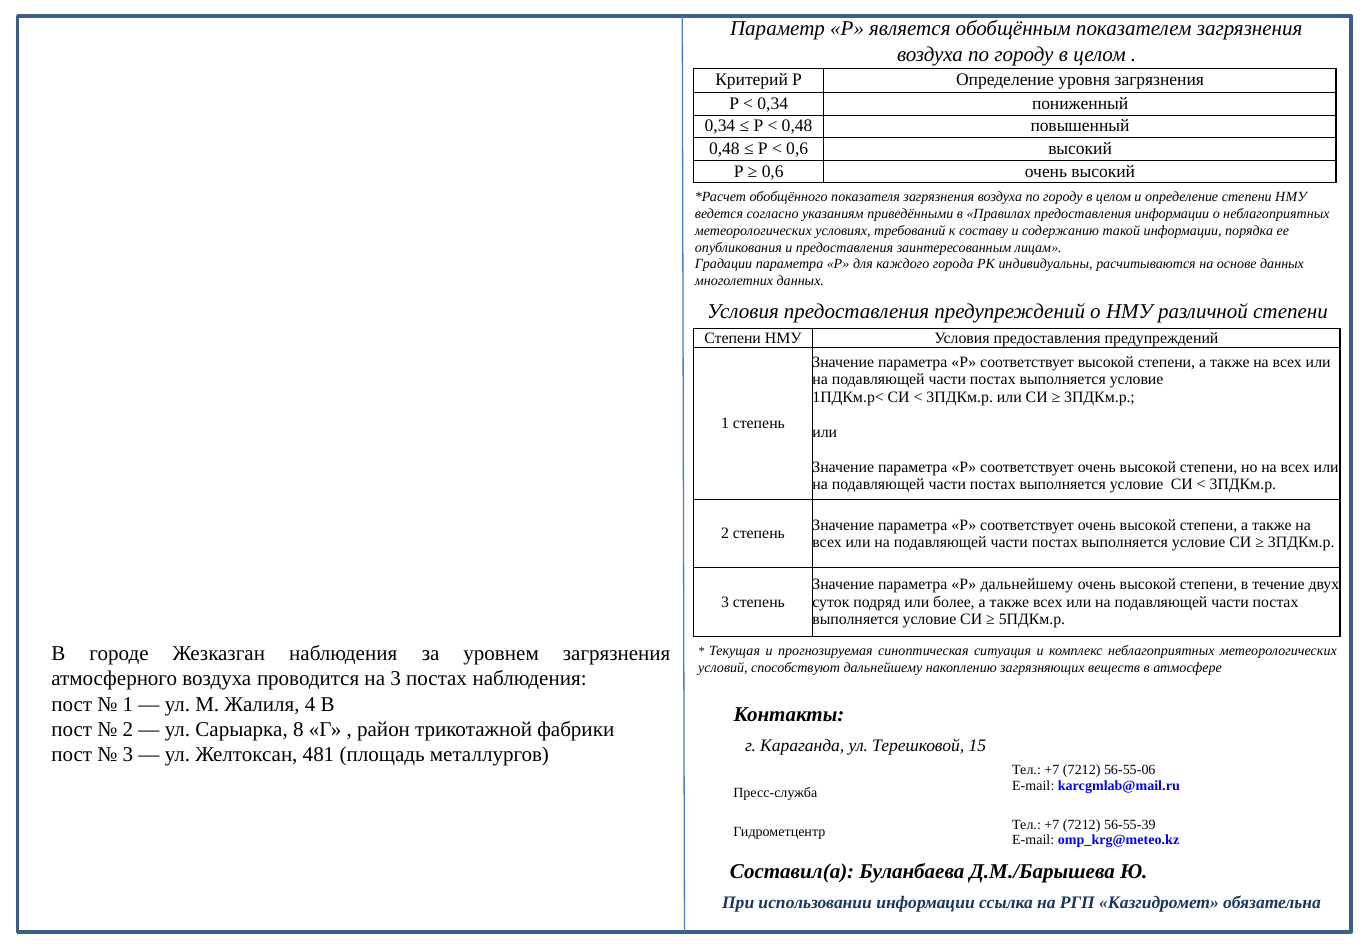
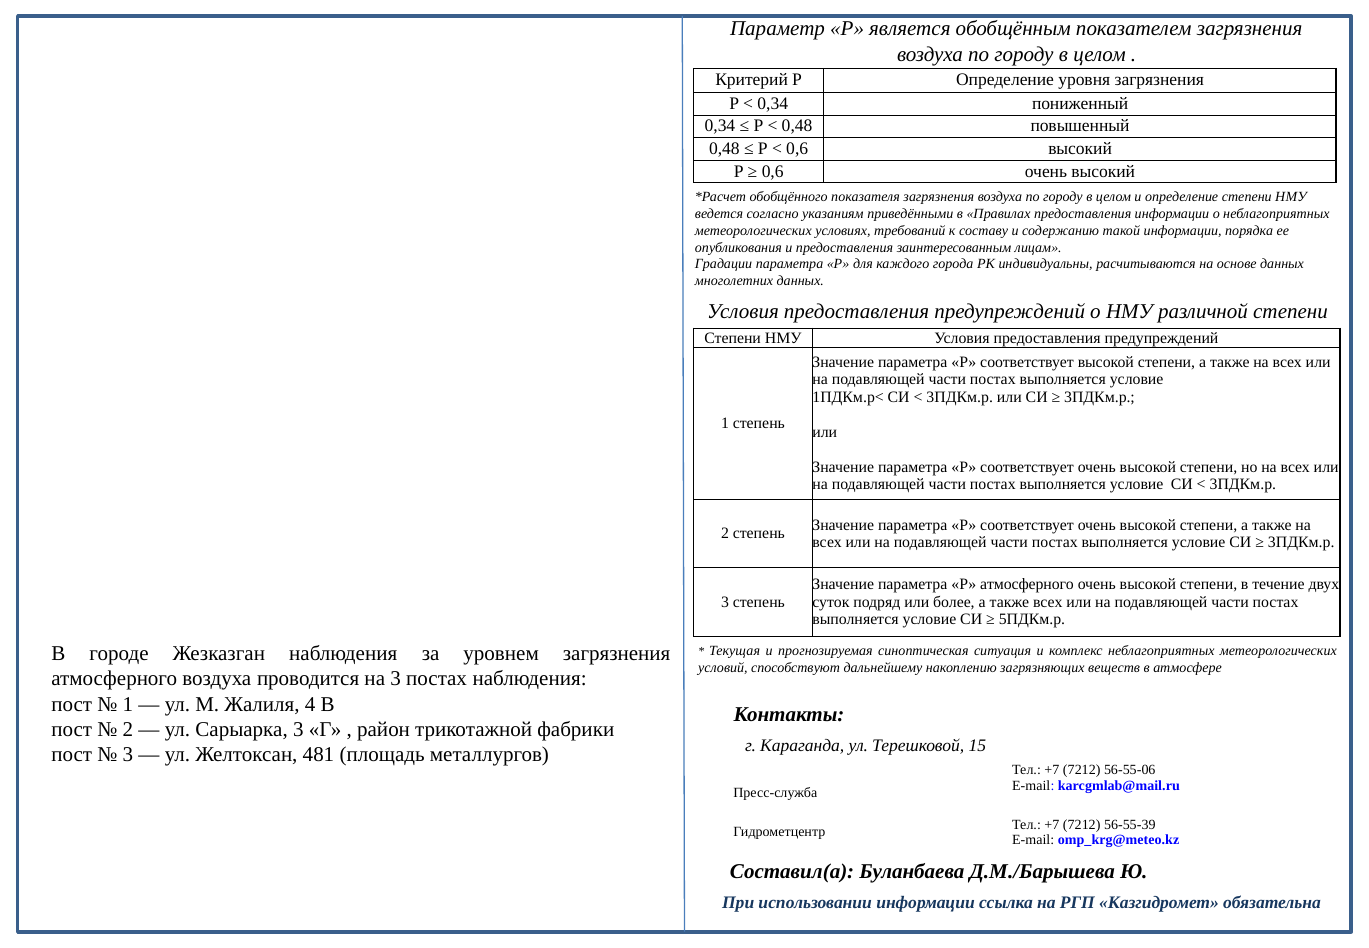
Р дальнейшему: дальнейшему -> атмосферного (1027, 585)
Сарыарка 8: 8 -> 3 (298, 729)
